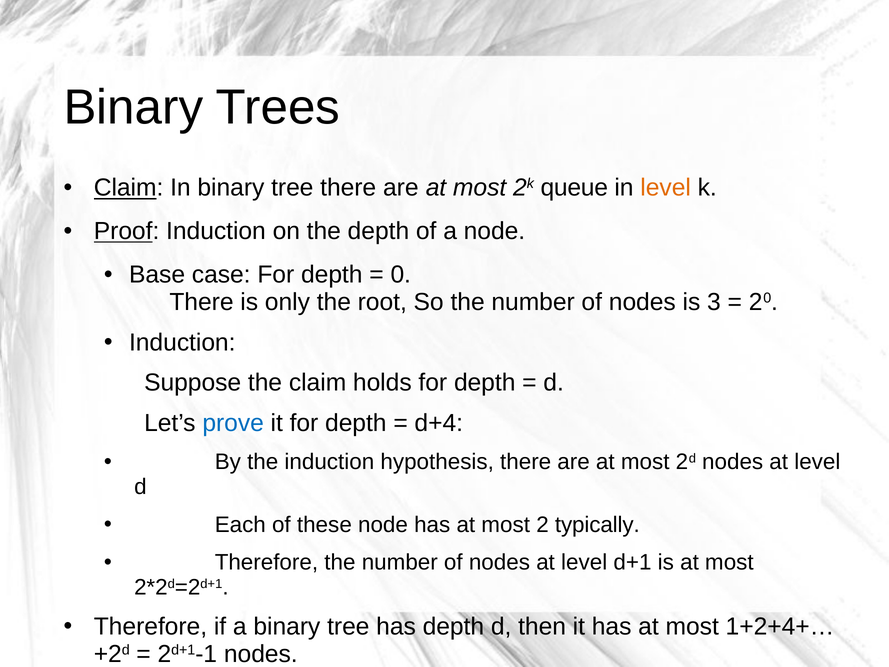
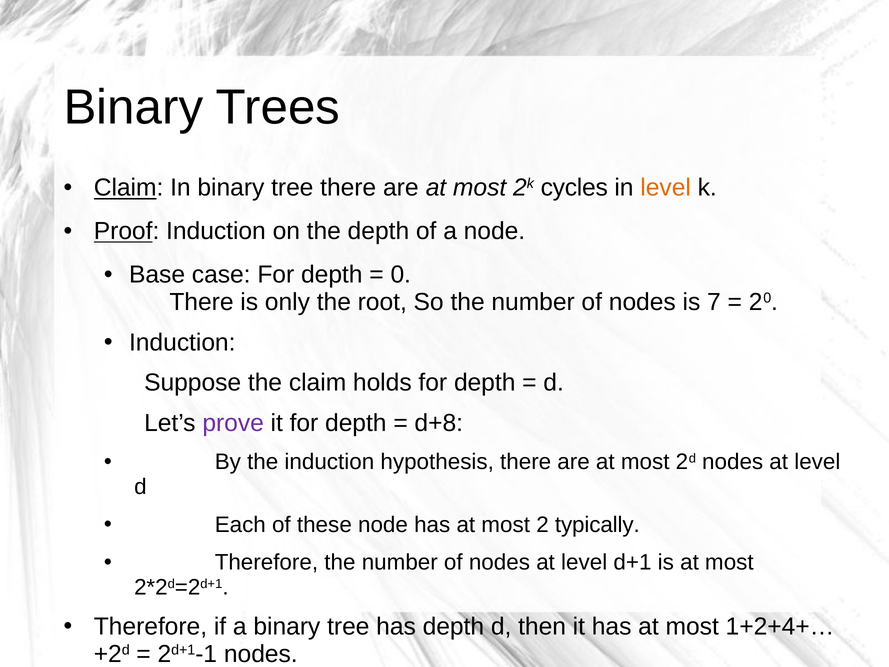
queue: queue -> cycles (574, 188)
3: 3 -> 7 (714, 302)
prove colour: blue -> purple (233, 423)
d+4: d+4 -> d+8 (439, 423)
